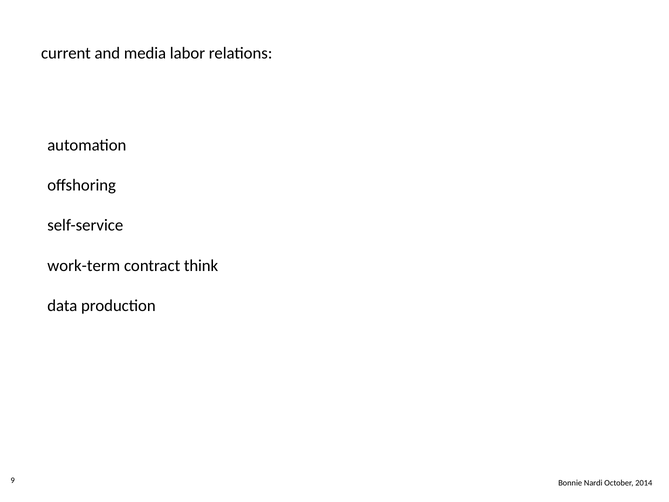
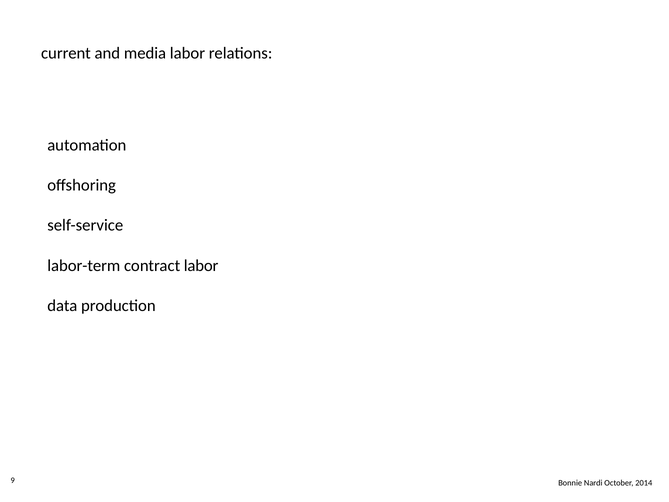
work-term: work-term -> labor-term (84, 265)
contract think: think -> labor (201, 265)
